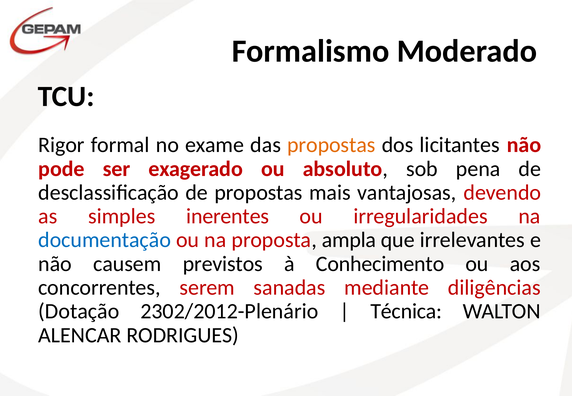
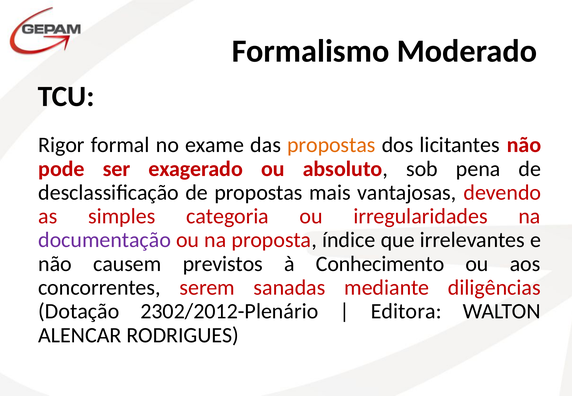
inerentes: inerentes -> categoria (228, 216)
documentação colour: blue -> purple (105, 240)
ampla: ampla -> índice (349, 240)
Técnica: Técnica -> Editora (406, 311)
